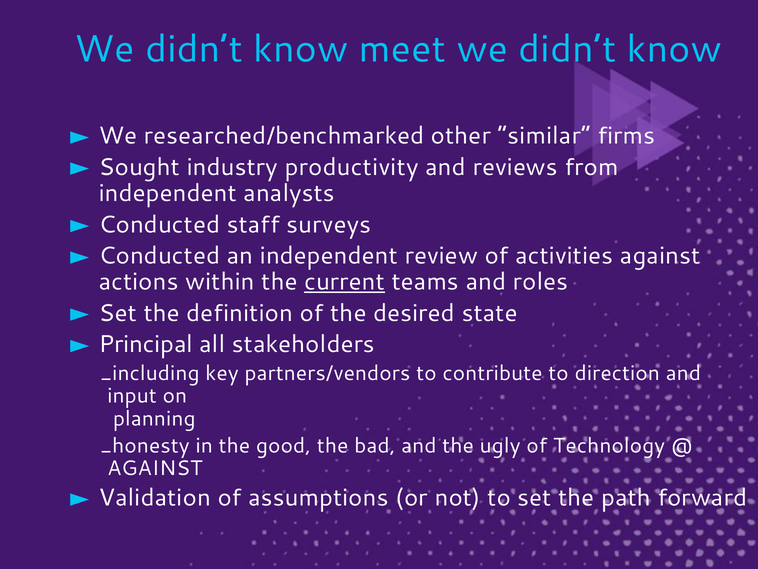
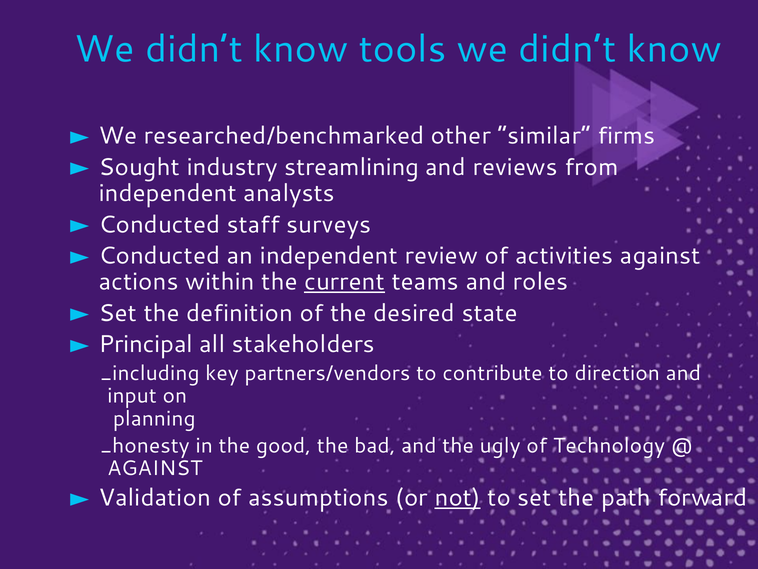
meet: meet -> tools (403, 49)
productivity: productivity -> streamlining (352, 167)
not underline: none -> present (458, 497)
